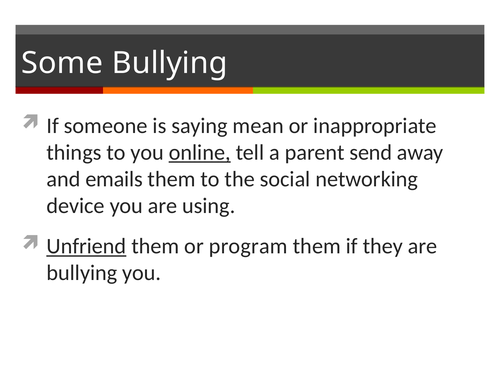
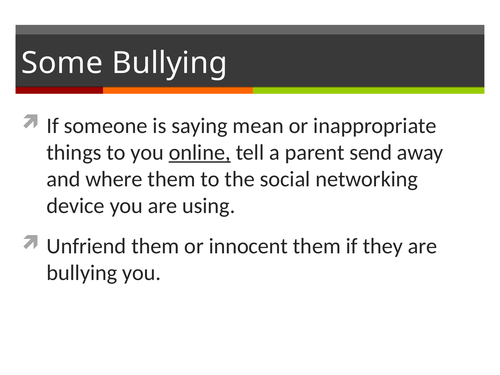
emails: emails -> where (114, 179)
Unfriend underline: present -> none (86, 246)
program: program -> innocent (248, 246)
